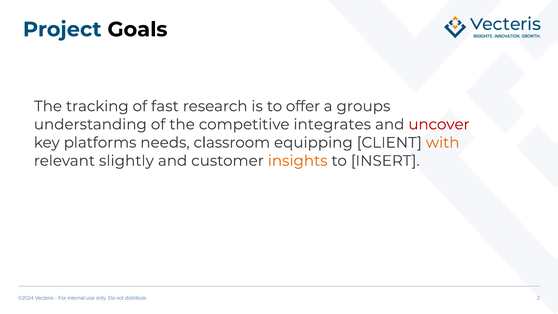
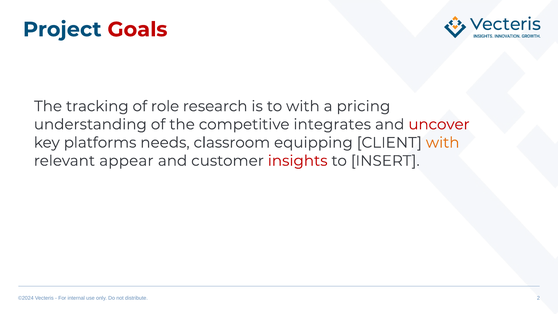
Goals colour: black -> red (137, 29)
fast: fast -> role (165, 106)
to offer: offer -> with (303, 106)
groups: groups -> pricing (363, 106)
slightly: slightly -> appear (126, 161)
insights colour: orange -> red (298, 161)
